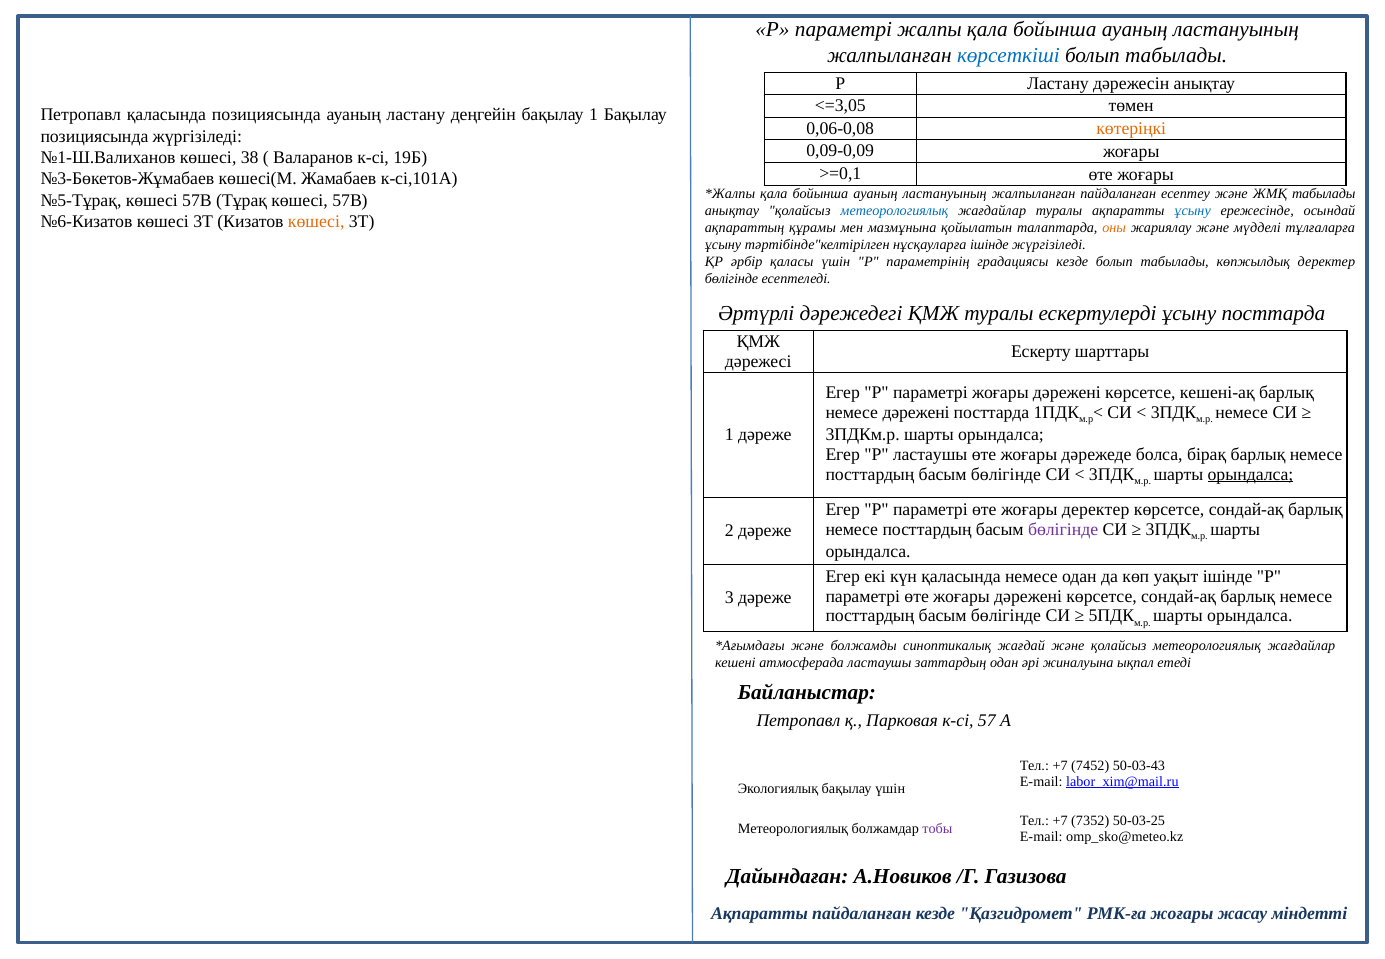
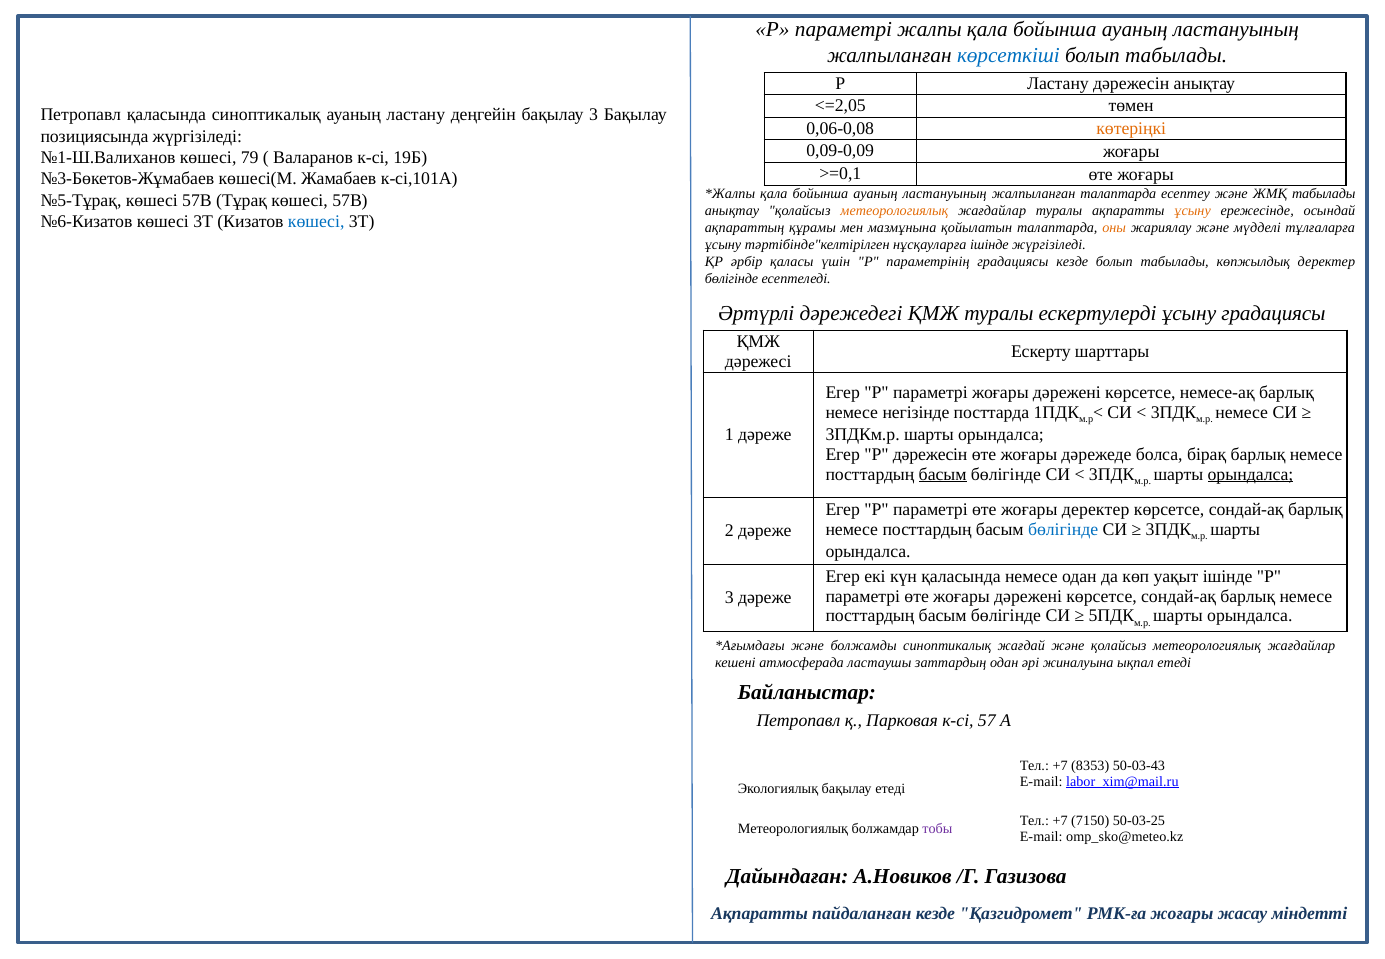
<=3,05: <=3,05 -> <=2,05 (840, 105)
қаласында позициясында: позициясында -> синоптикалық (266, 115)
бақылау 1: 1 -> 3 (594, 115)
38: 38 -> 79 (250, 158)
жалпыланған пайдаланған: пайдаланған -> талаптарда (1118, 193)
метеорологиялық colour: blue -> orange (894, 210)
ұсыну colour: blue -> orange (1193, 210)
көшесі colour: orange -> blue (316, 222)
ұсыну посттарда: посттарда -> градациясы (1273, 313)
кешені-ақ: кешені-ақ -> немесе-ақ (1217, 393)
немесе дәрежені: дәрежені -> негізінде (916, 413)
P ластаушы: ластаушы -> дәрежесін (930, 455)
басым underline: none -> present (943, 474)
бөлігінде colour: purple -> blue (1063, 529)
7452: 7452 -> 8353 (1090, 765)
бақылау үшін: үшін -> етеді (890, 789)
7352: 7352 -> 7150 (1090, 821)
